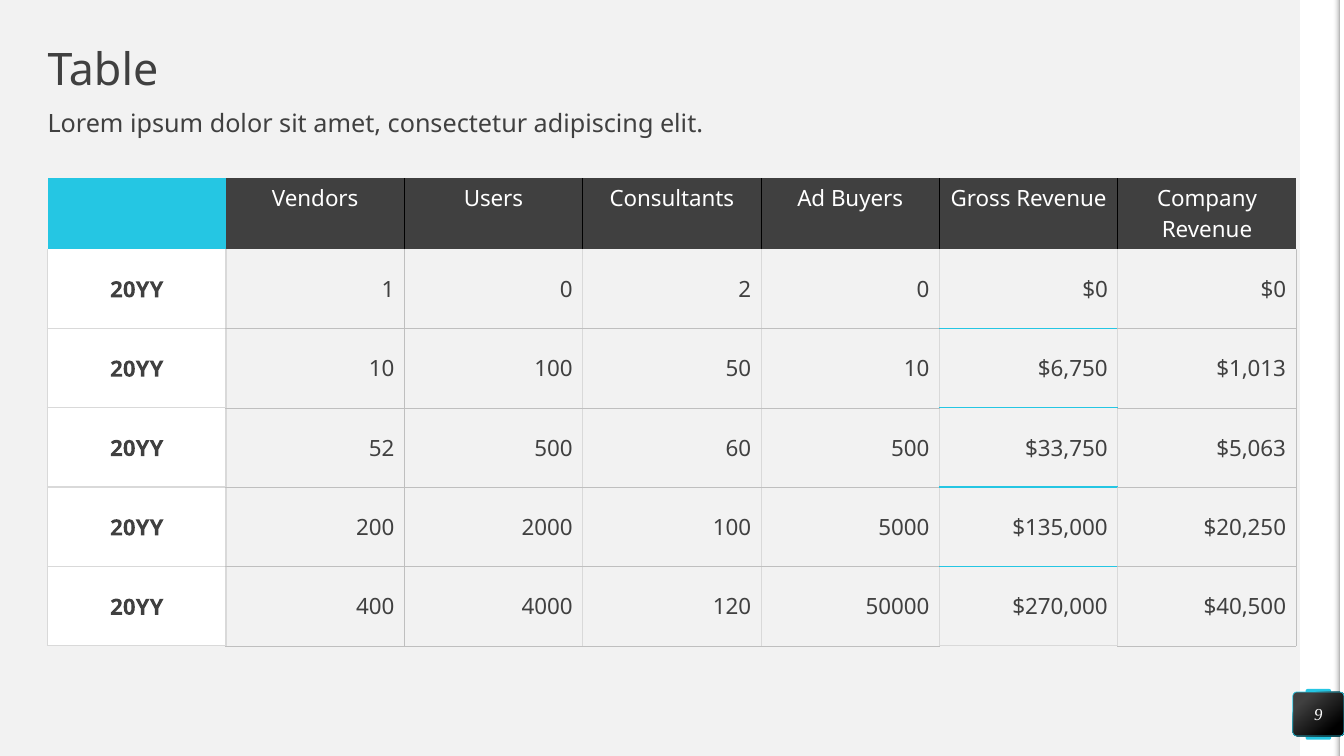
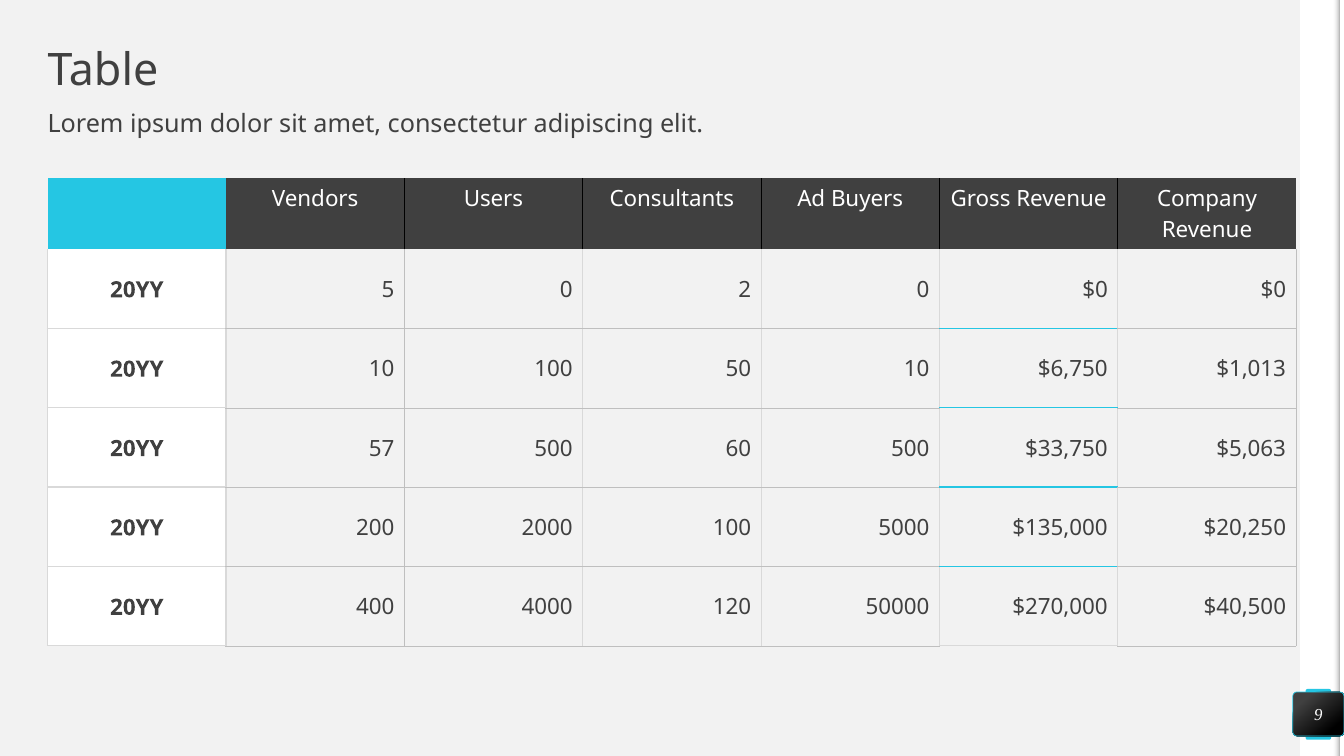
1: 1 -> 5 (388, 290)
52: 52 -> 57 (382, 449)
